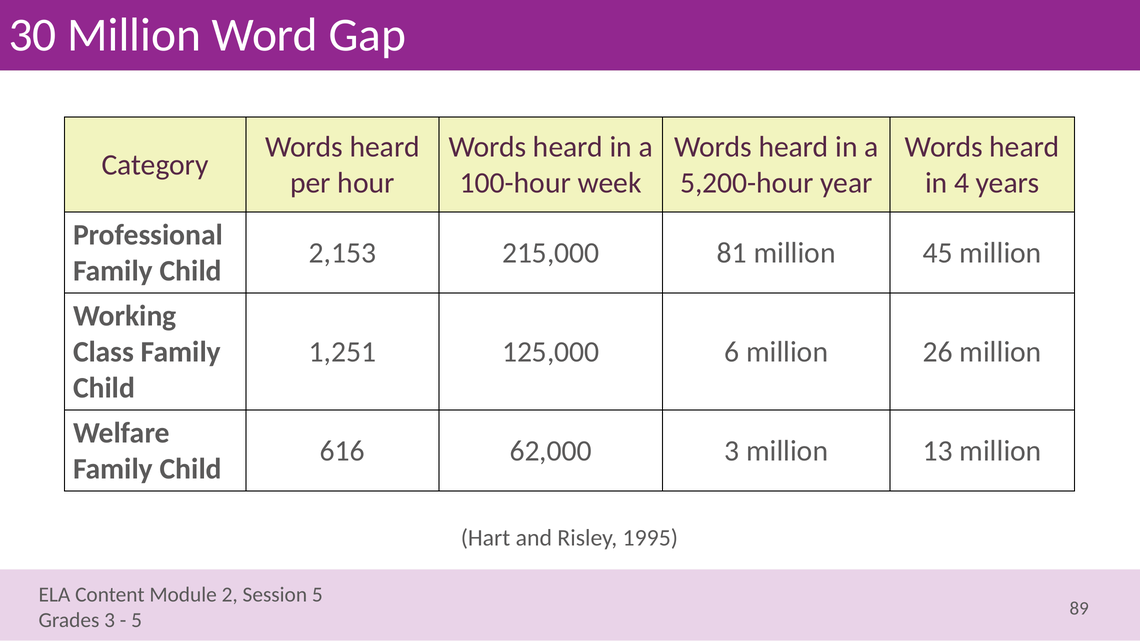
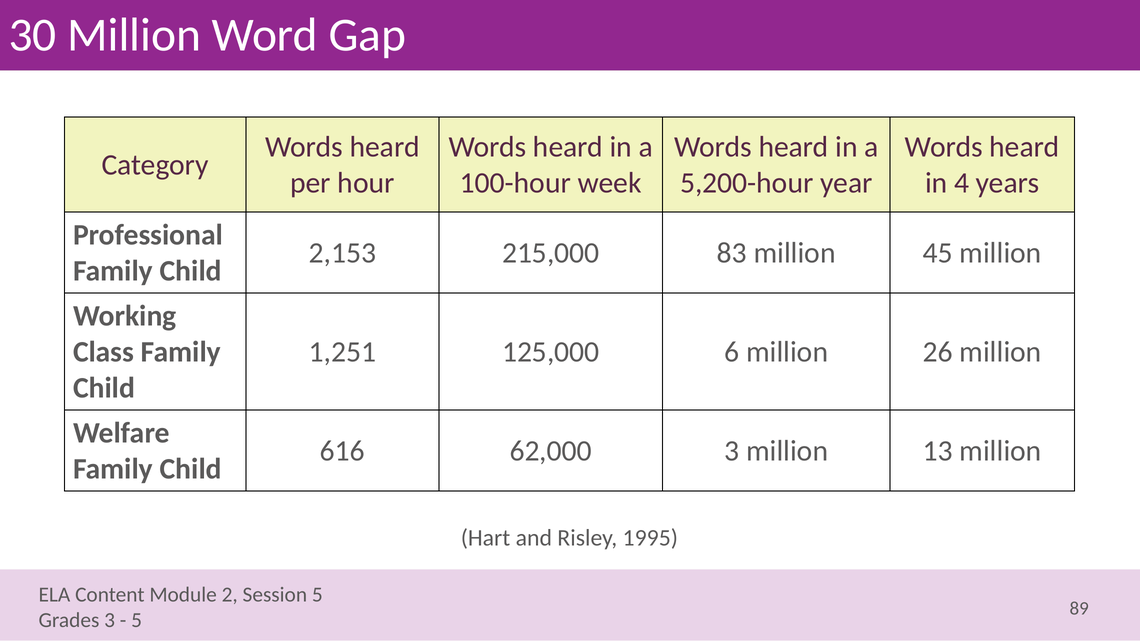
81: 81 -> 83 (732, 253)
